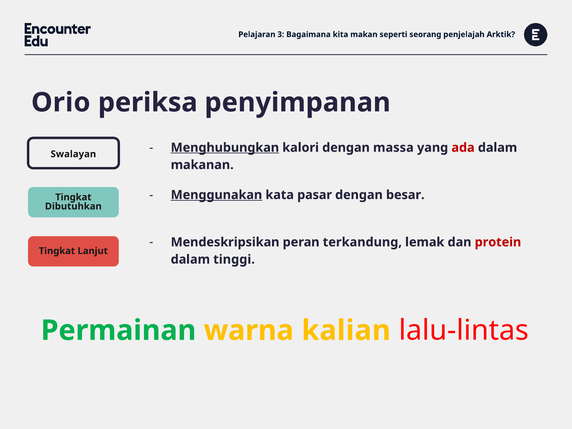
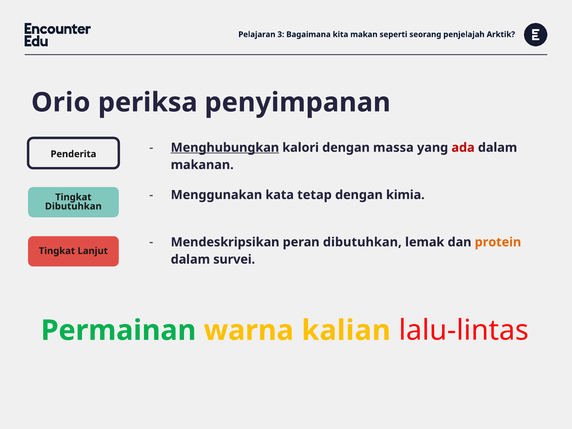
Swalayan: Swalayan -> Penderita (73, 154)
Menggunakan underline: present -> none (216, 195)
pasar: pasar -> tetap (315, 195)
besar: besar -> kimia (405, 195)
peran terkandung: terkandung -> dibutuhkan (362, 242)
protein colour: red -> orange (498, 242)
tinggi: tinggi -> survei (234, 259)
